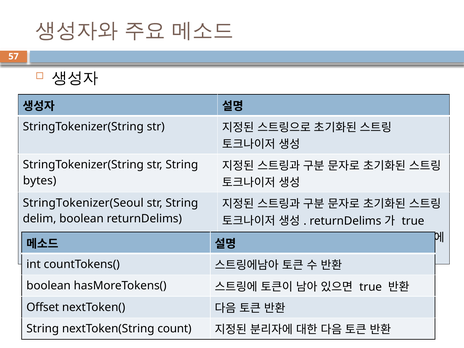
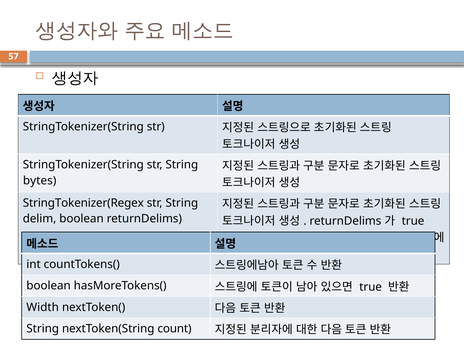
StringTokenizer(Seoul: StringTokenizer(Seoul -> StringTokenizer(Regex (83, 203)
Offset: Offset -> Width (43, 307)
